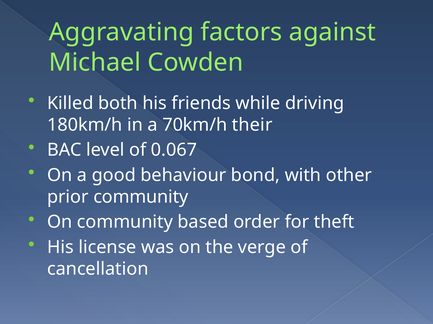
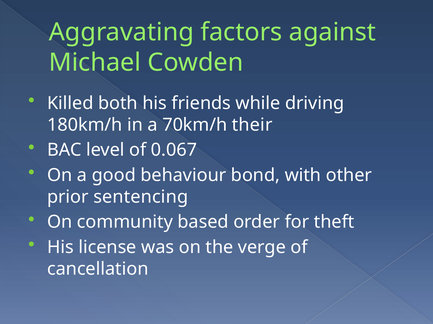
prior community: community -> sentencing (141, 197)
